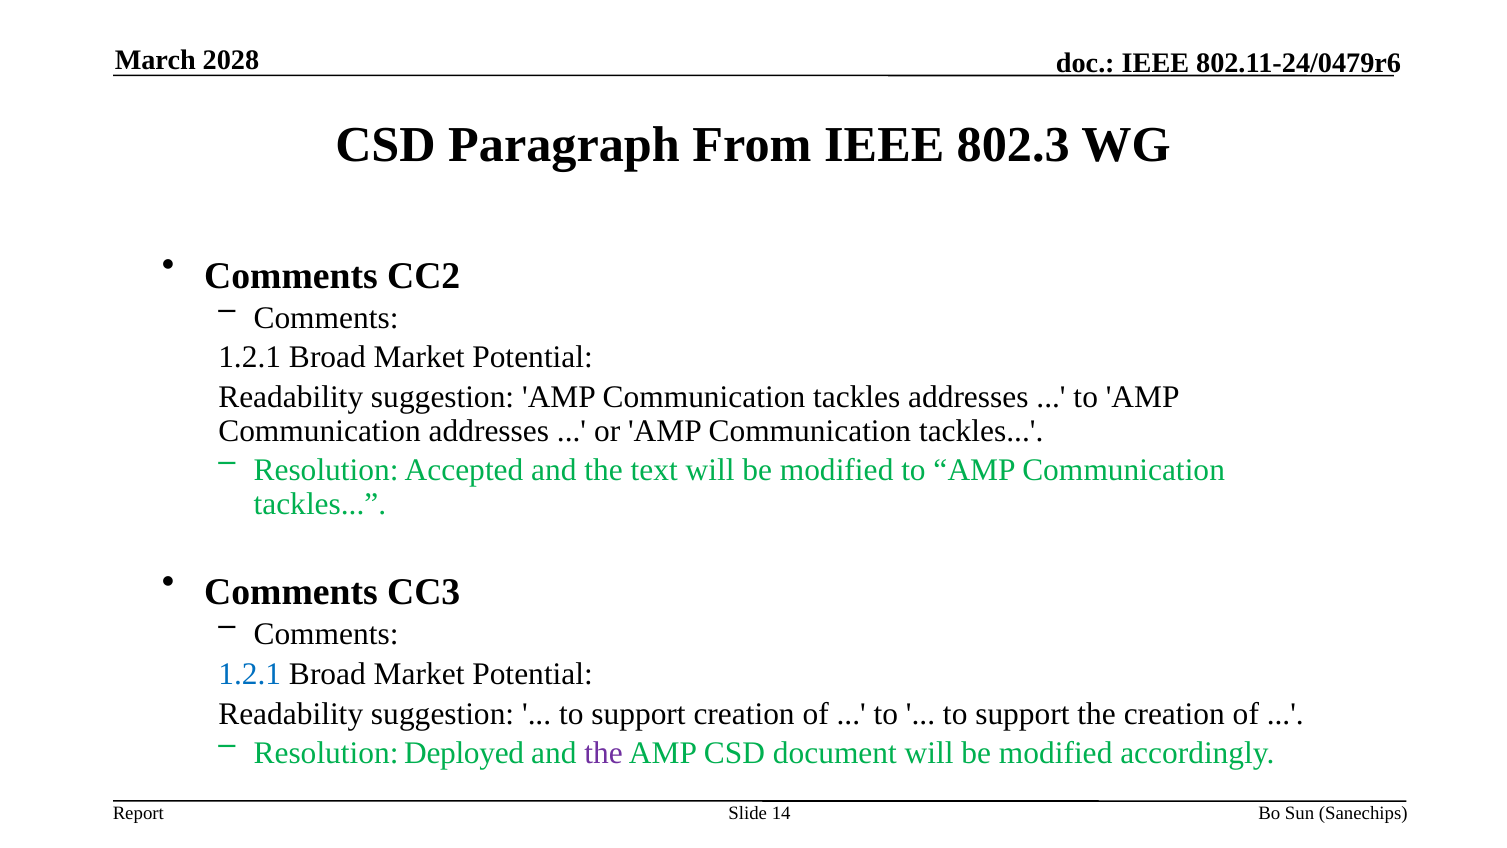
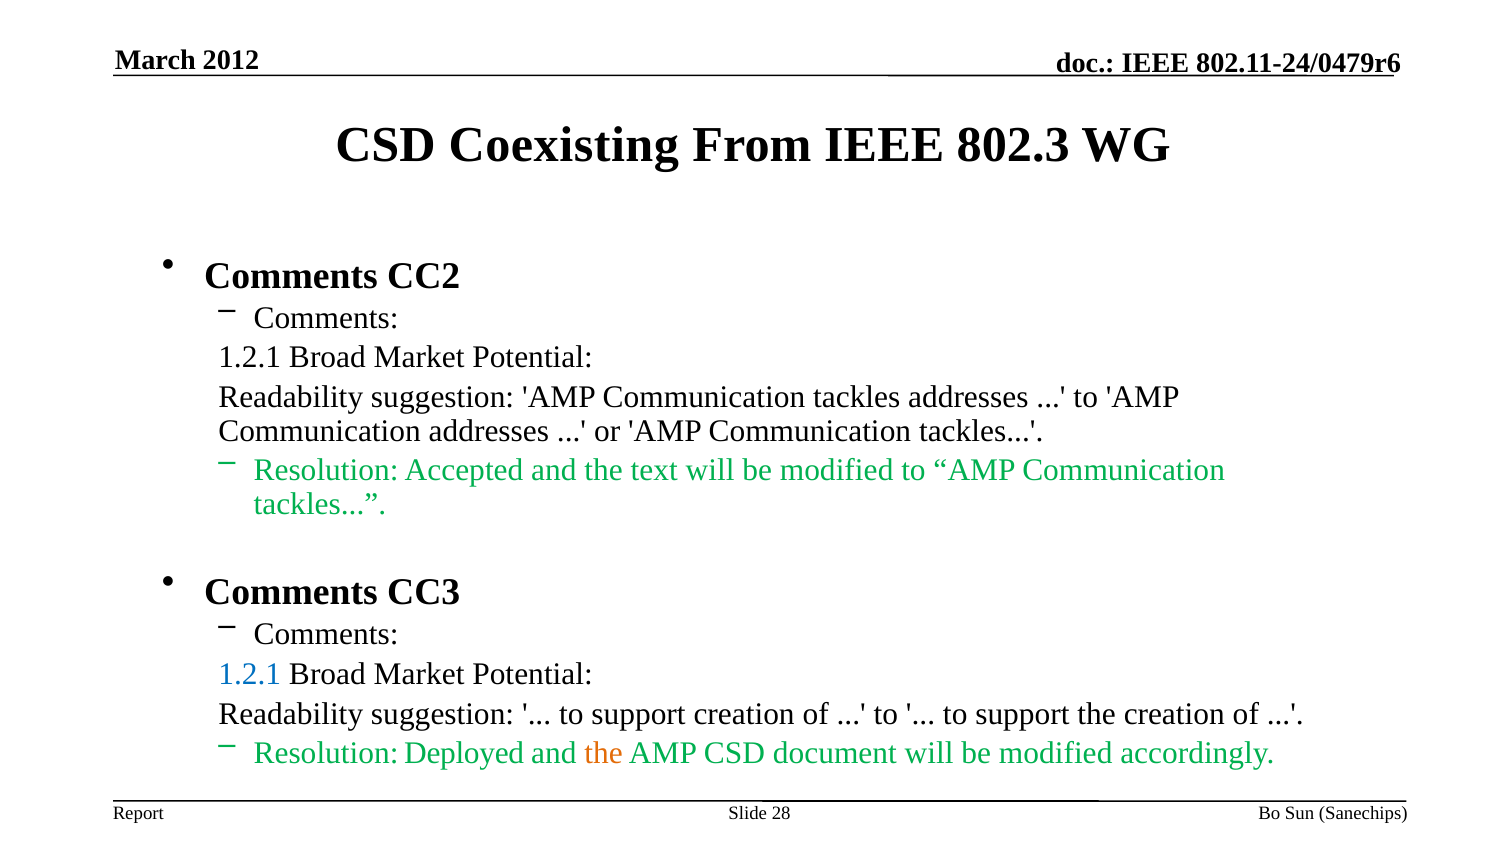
2028: 2028 -> 2012 (231, 60)
Paragraph: Paragraph -> Coexisting (564, 145)
the colour: purple -> orange (604, 753)
14: 14 -> 28 (781, 813)
